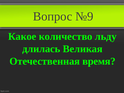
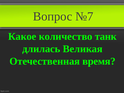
№9: №9 -> №7 (84, 16)
льду: льду -> танк (106, 36)
